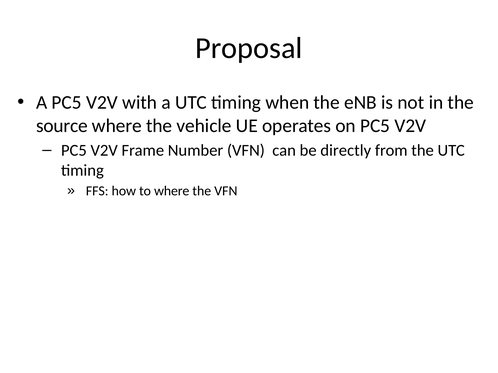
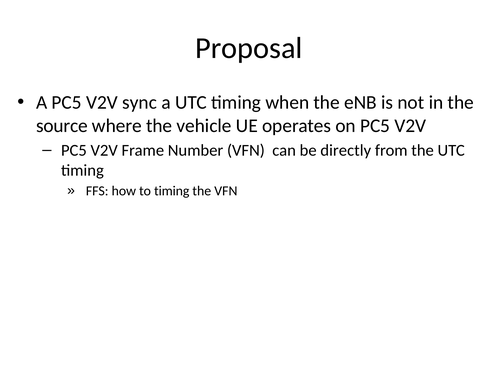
with: with -> sync (140, 103)
to where: where -> timing (172, 191)
